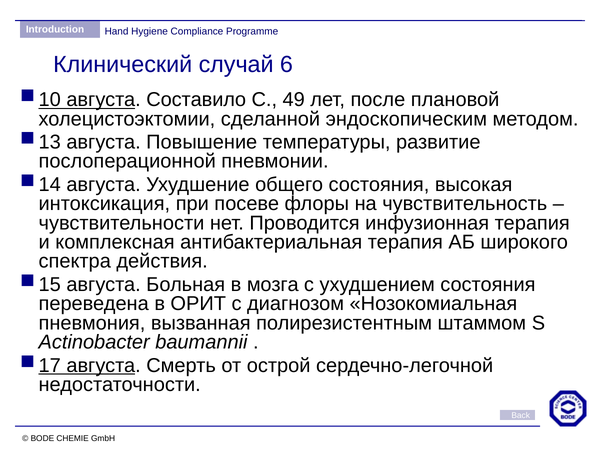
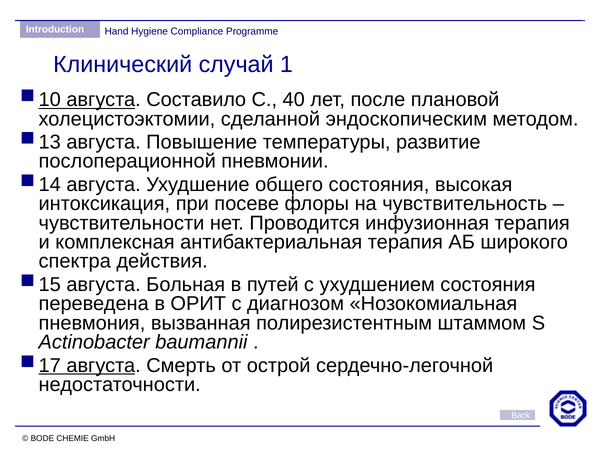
6: 6 -> 1 (286, 64)
49: 49 -> 40 (294, 100)
мозга: мозга -> путей (273, 285)
